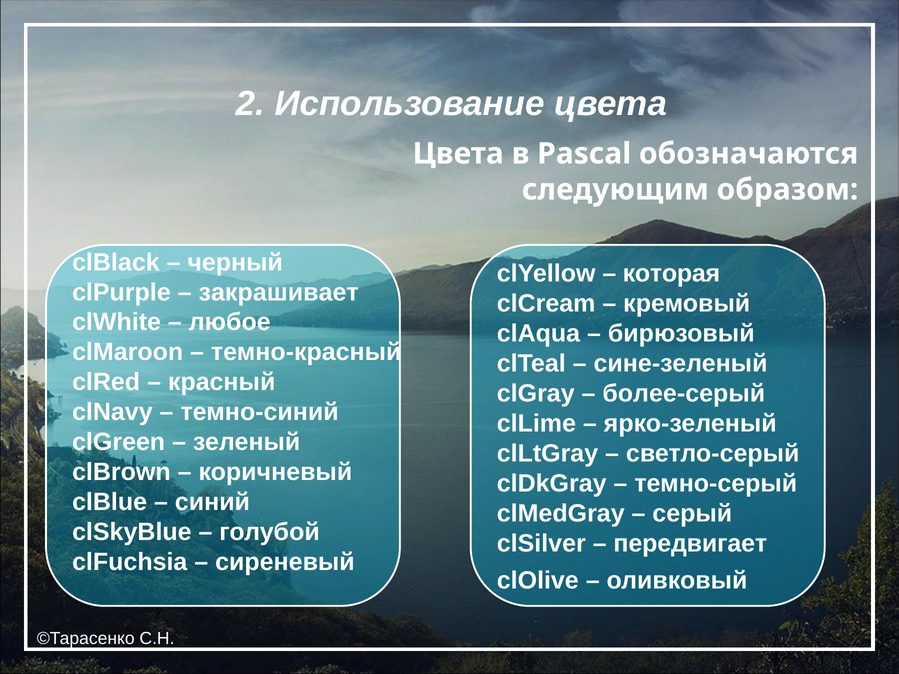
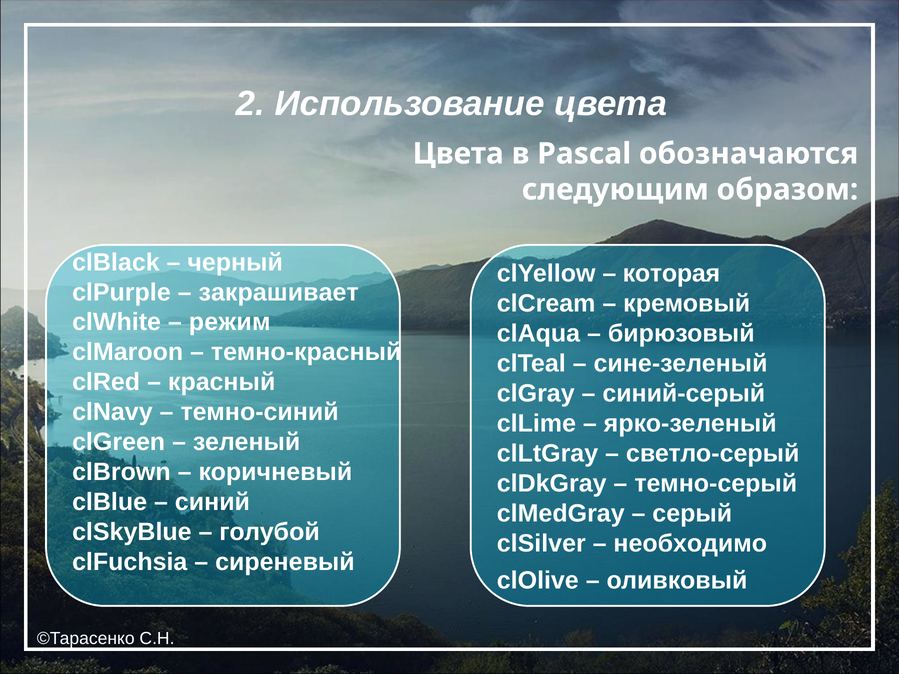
любое: любое -> режим (230, 322)
более-серый: более-серый -> синий-серый (684, 394)
передвигает: передвигает -> необходимо (690, 543)
